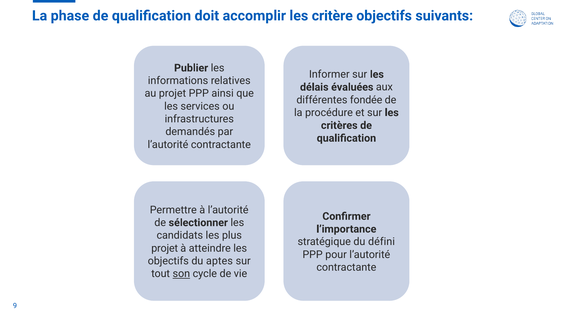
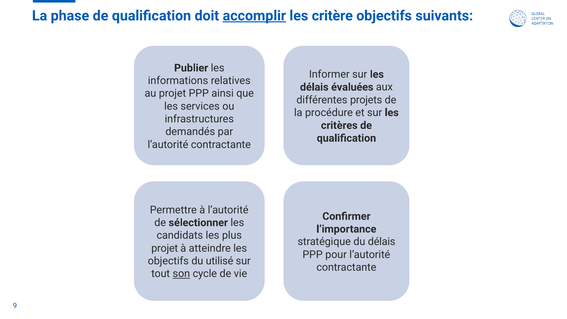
accomplir underline: none -> present (254, 16)
fondée: fondée -> projets (366, 100)
du défini: défini -> délais (382, 242)
aptes: aptes -> utilisé (220, 261)
